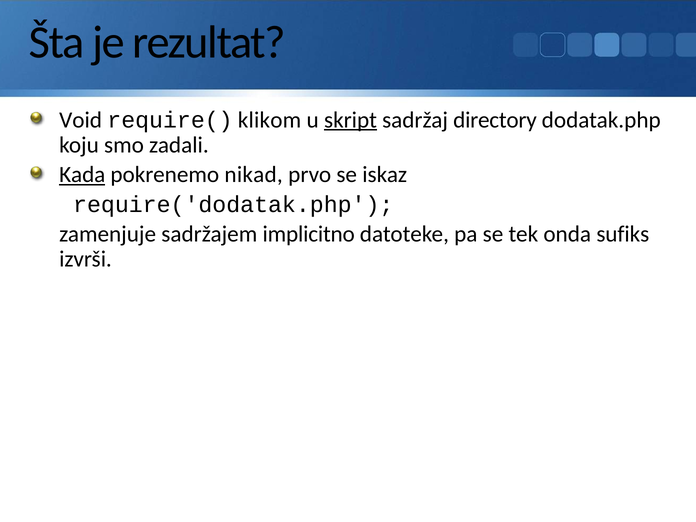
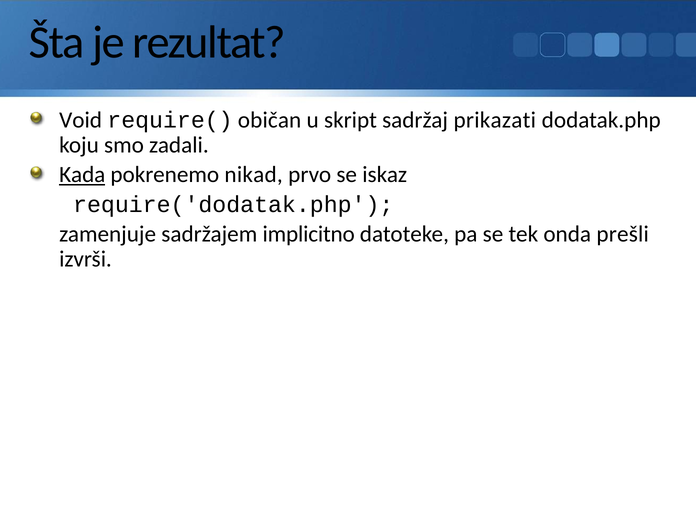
klikom: klikom -> običan (270, 120)
skript underline: present -> none (351, 120)
directory: directory -> prikazati (495, 120)
sufiks: sufiks -> prešli (623, 234)
